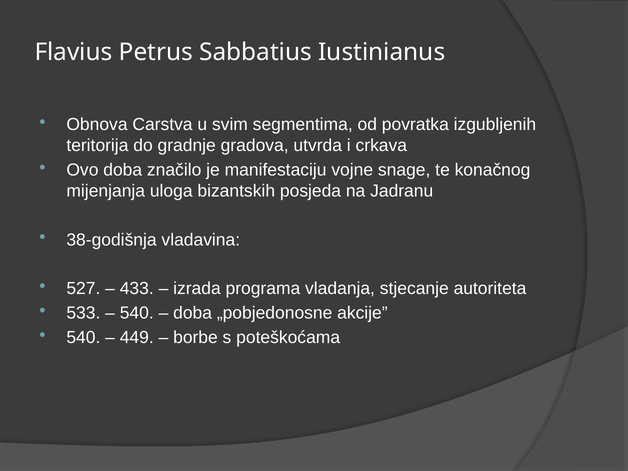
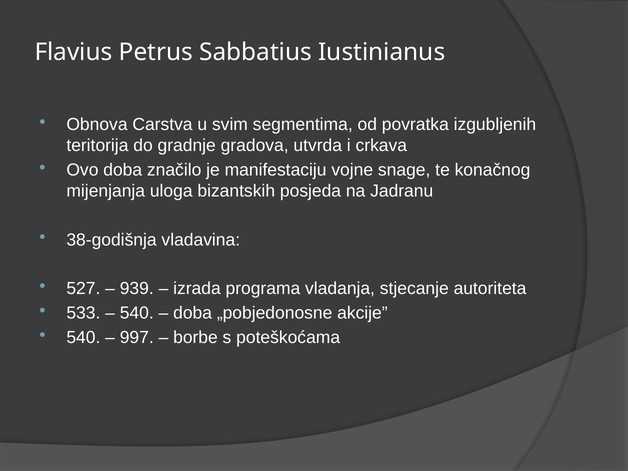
433: 433 -> 939 (137, 289)
449: 449 -> 997 (137, 338)
